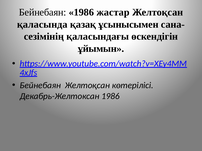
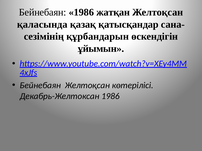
жастар: жастар -> жатқан (113, 12)
ұсынысымен: ұсынысымен -> қатысқандар (128, 25)
қаласындағы: қаласындағы -> құрбандарын (98, 37)
